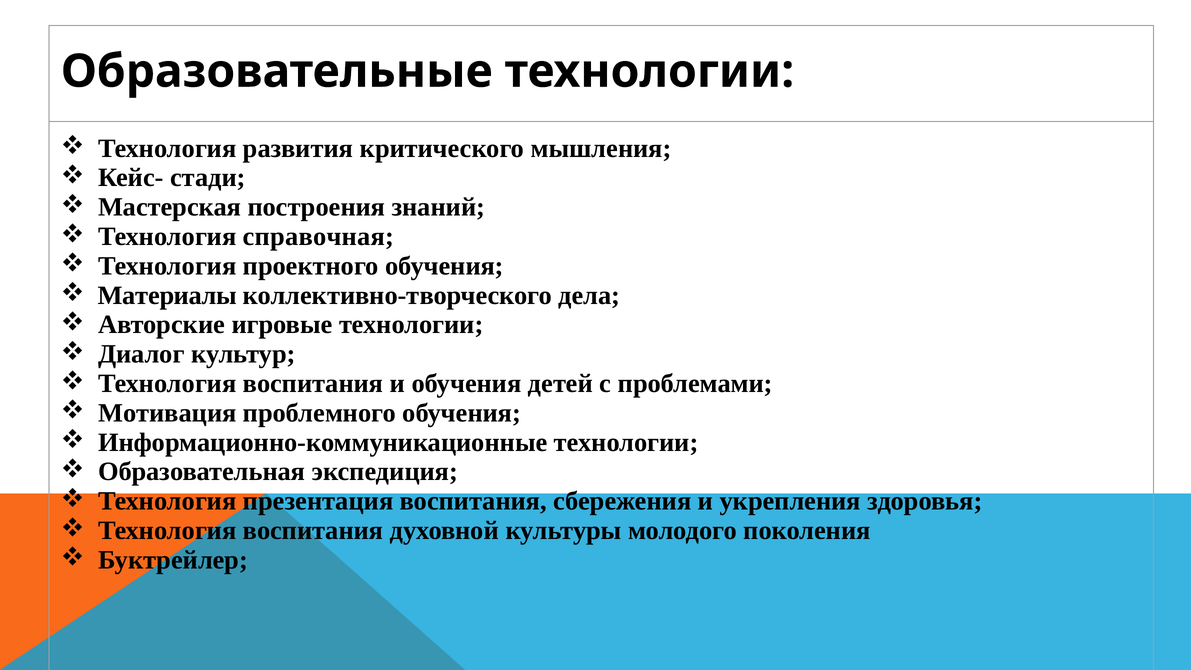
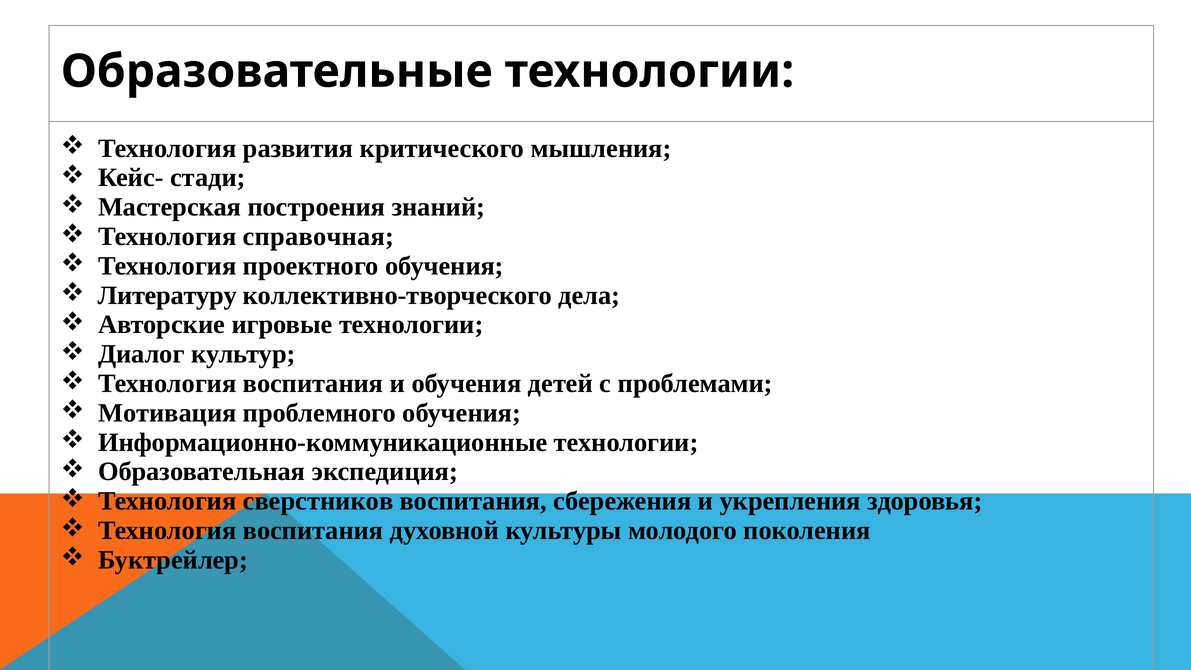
Материалы: Материалы -> Литературу (167, 295)
презентация: презентация -> сверстников (318, 501)
